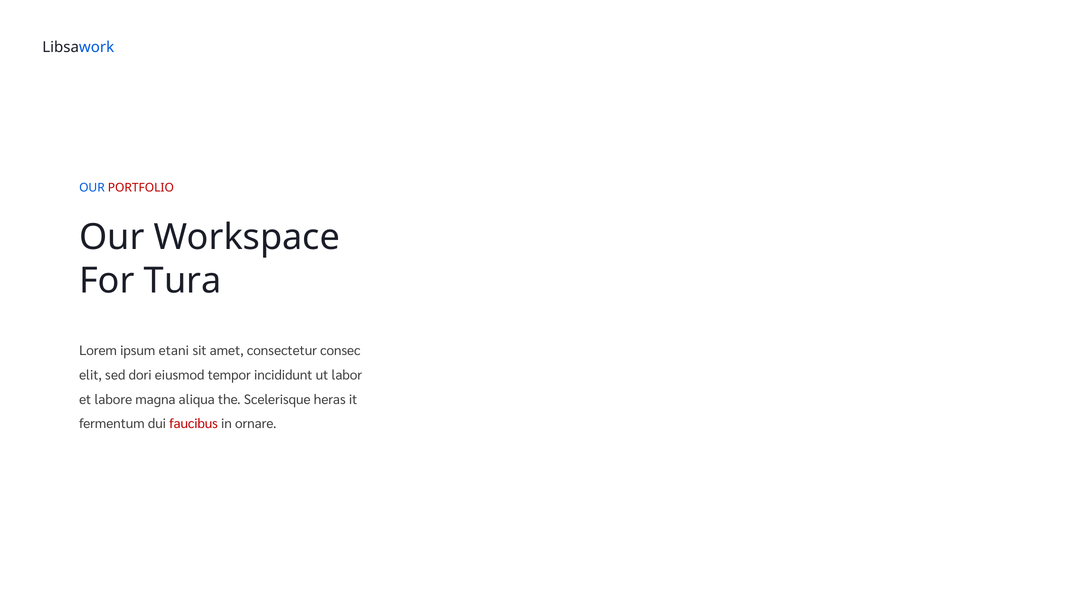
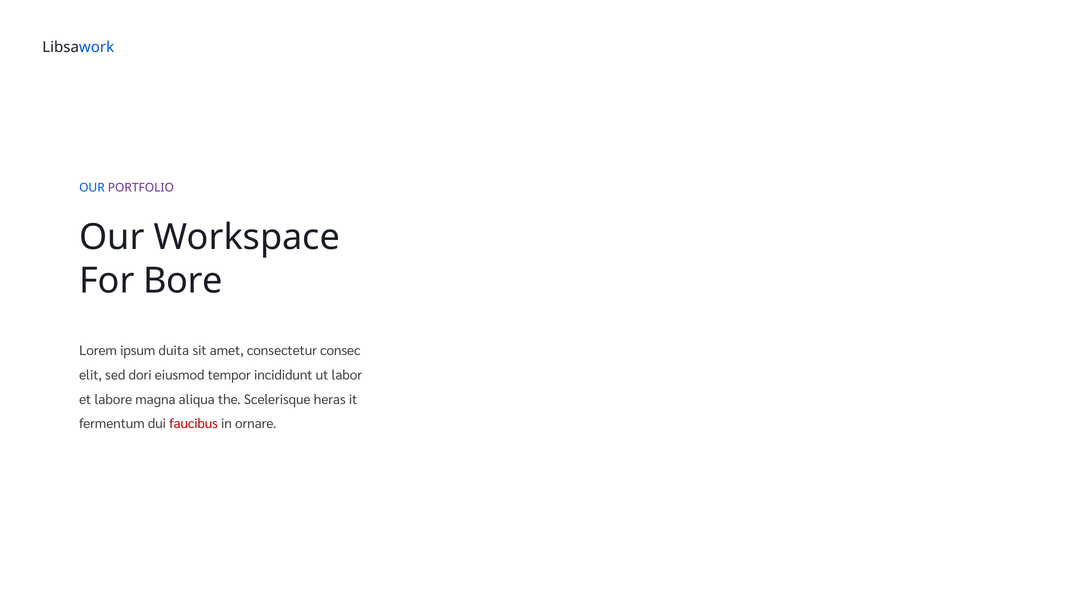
PORTFOLIO colour: red -> purple (141, 188)
Tura: Tura -> Bore (183, 281)
etani: etani -> duita (174, 351)
